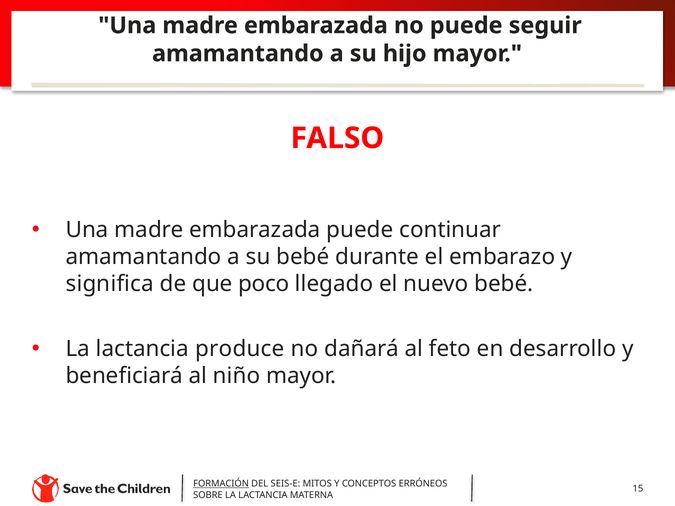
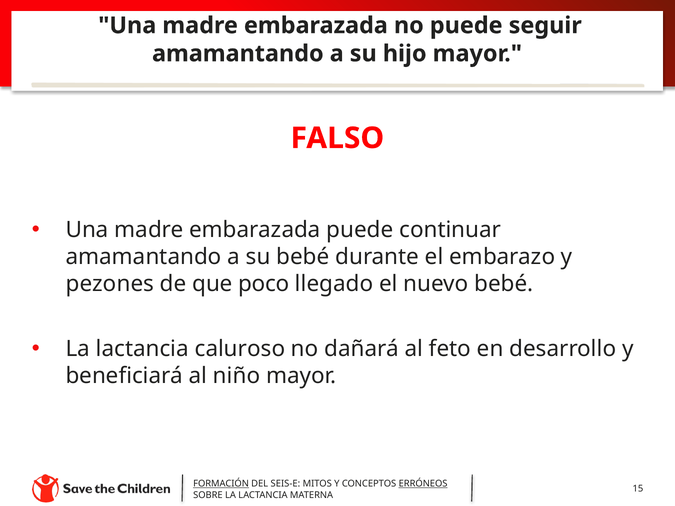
significa: significa -> pezones (110, 284)
produce: produce -> caluroso (240, 349)
ERRÓNEOS underline: none -> present (423, 484)
